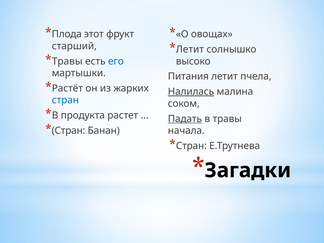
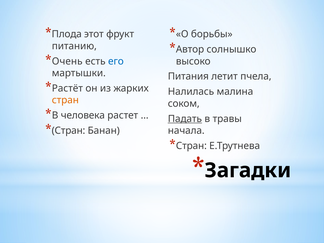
овощах: овощах -> борьбы (212, 34)
старший: старший -> питанию (74, 46)
Летит: Летит -> Автор (190, 49)
Травы: Травы -> Очень (67, 61)
Налилась underline: present -> none (191, 92)
стран colour: blue -> orange (65, 100)
продукта: продукта -> человека (83, 115)
